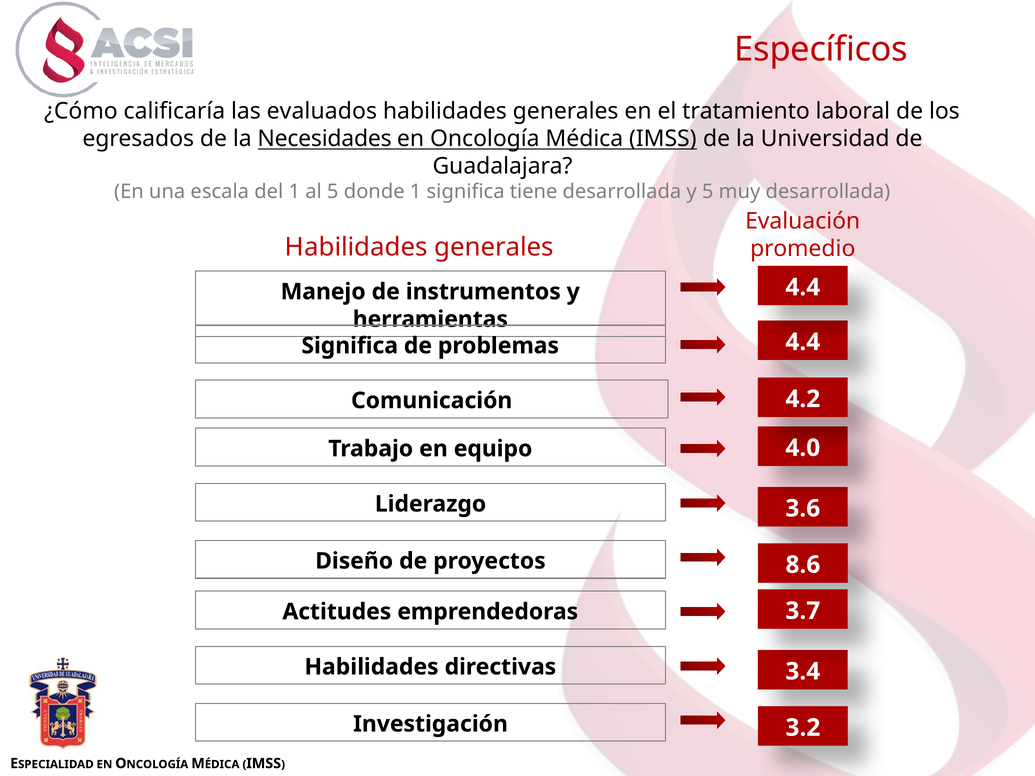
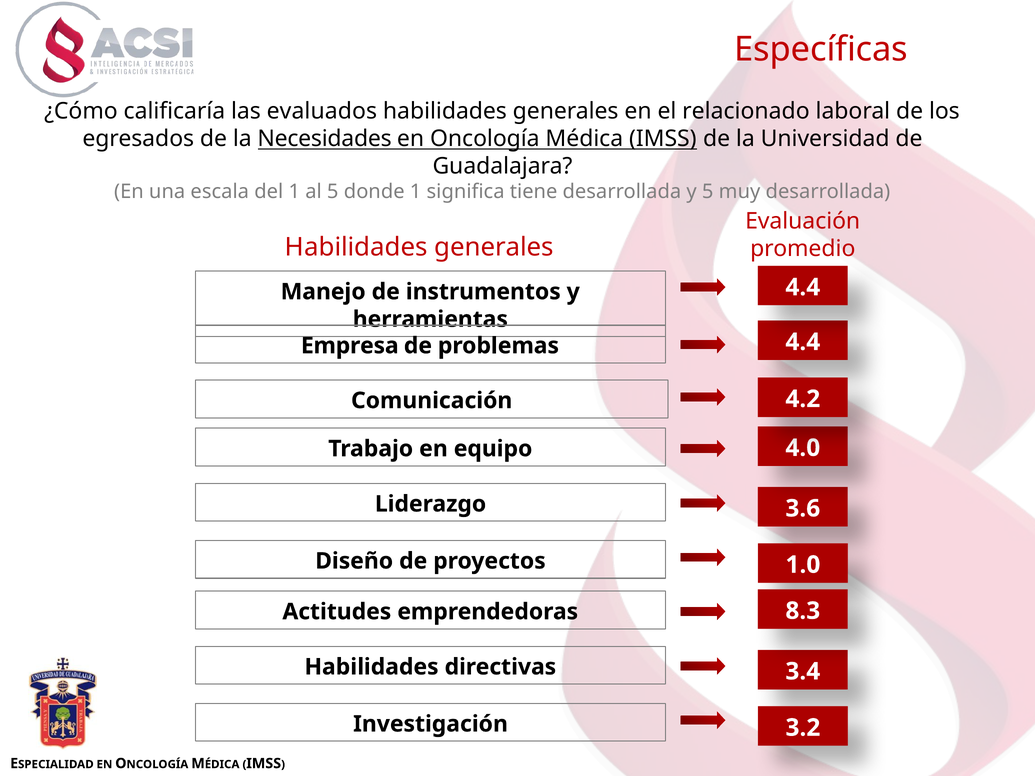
Específicos: Específicos -> Específicas (821, 50)
tratamiento: tratamiento -> relacionado (746, 111)
Significa: Significa -> Empresa (350, 346)
8.6: 8.6 -> 1.0 (803, 565)
3.7: 3.7 -> 8.3 (803, 611)
